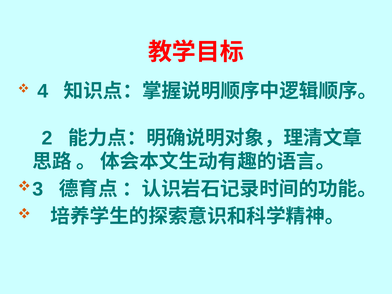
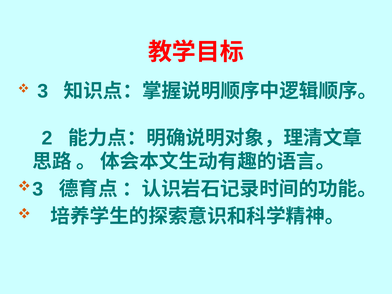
4: 4 -> 3 (43, 91)
